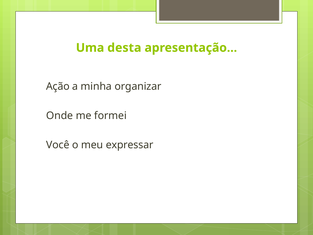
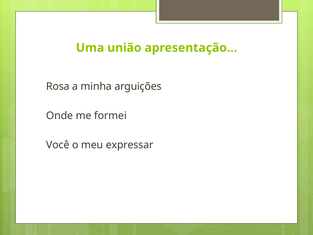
desta: desta -> união (124, 48)
Ação: Ação -> Rosa (58, 86)
organizar: organizar -> arguições (138, 86)
